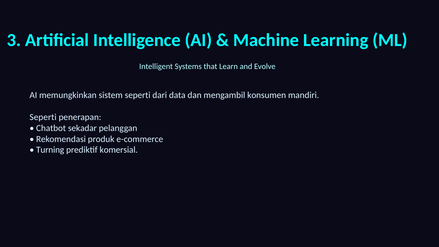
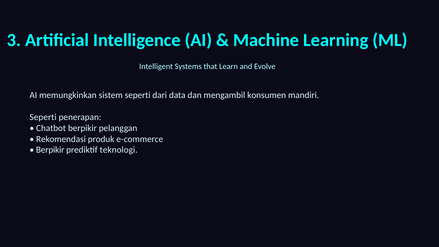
Chatbot sekadar: sekadar -> berpikir (82, 128)
Turning: Turning -> Berpikir (50, 150)
komersial: komersial -> teknologi (119, 150)
